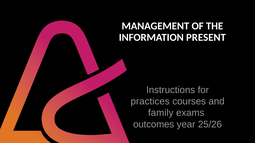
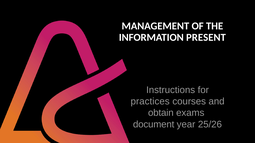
family: family -> obtain (161, 113)
outcomes: outcomes -> document (154, 125)
